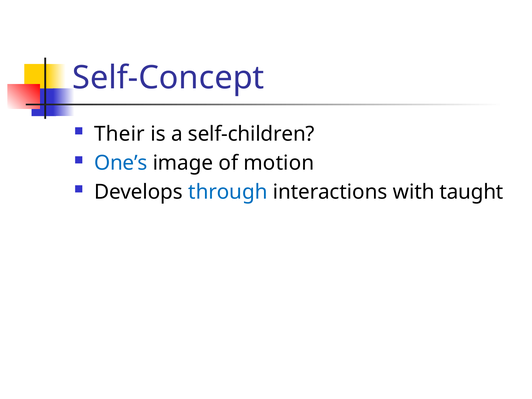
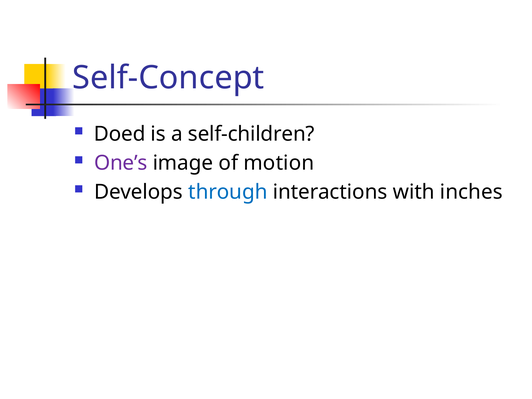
Their: Their -> Doed (120, 134)
One’s colour: blue -> purple (121, 163)
taught: taught -> inches (471, 192)
